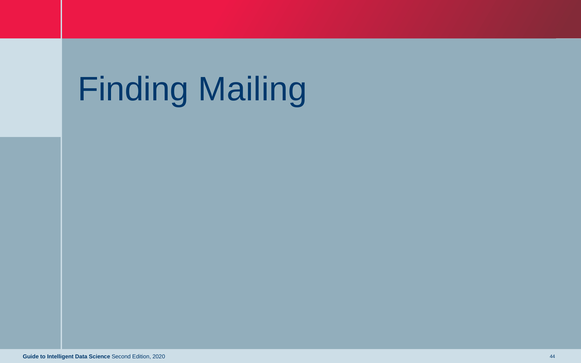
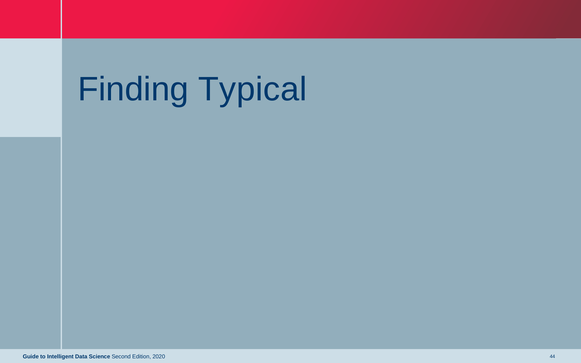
Mailing: Mailing -> Typical (253, 89)
